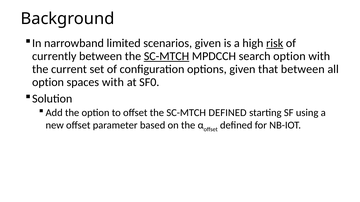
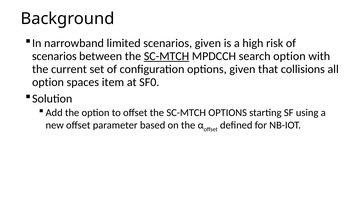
risk underline: present -> none (275, 43)
currently: currently -> scenarios (54, 56)
that between: between -> collisions (303, 69)
spaces with: with -> item (113, 82)
SC-MTCH DEFINED: DEFINED -> OPTIONS (228, 113)
